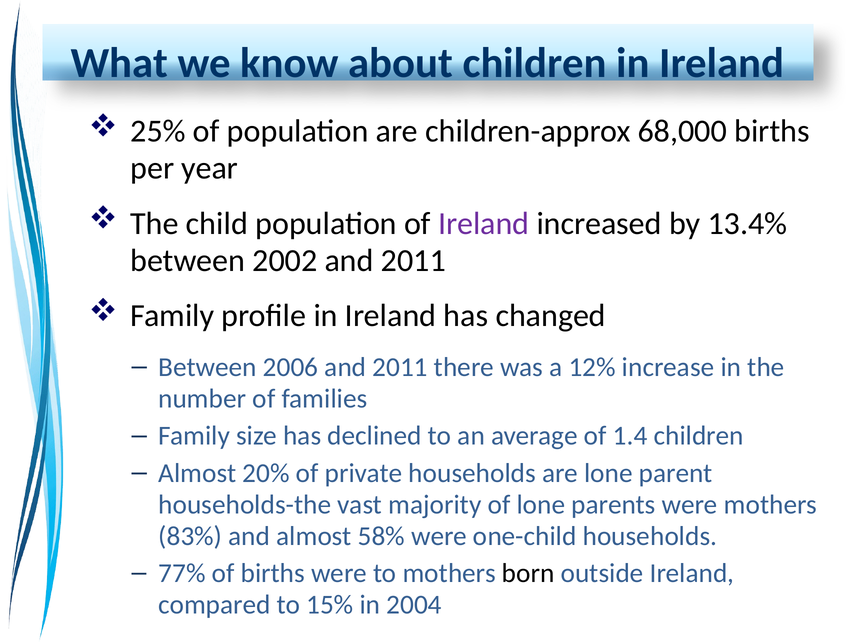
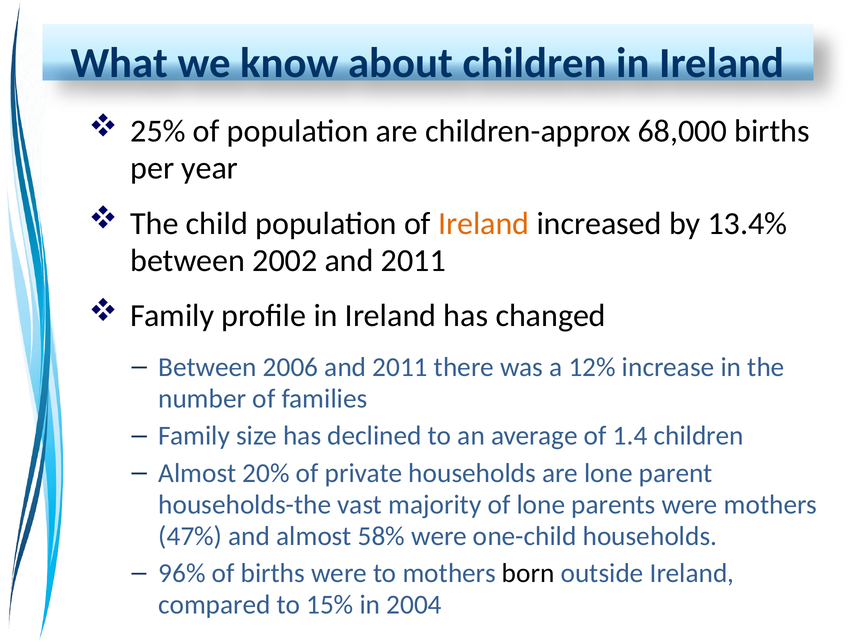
Ireland colour: purple -> orange (484, 223)
83%: 83% -> 47% (190, 536)
77%: 77% -> 96% (182, 573)
